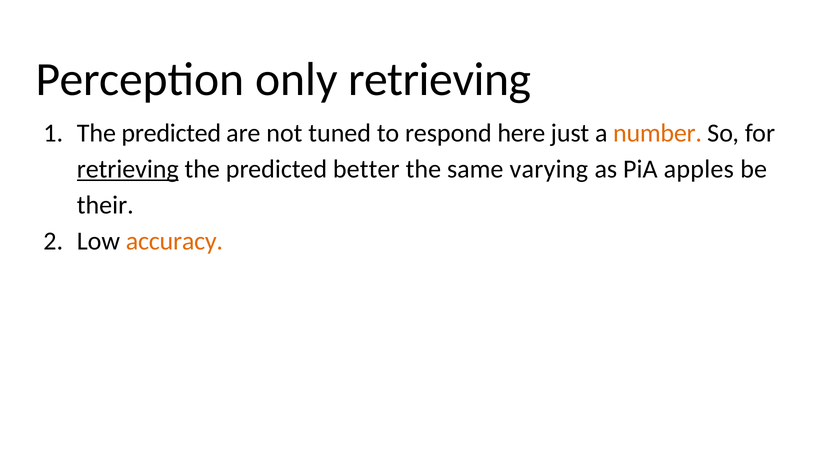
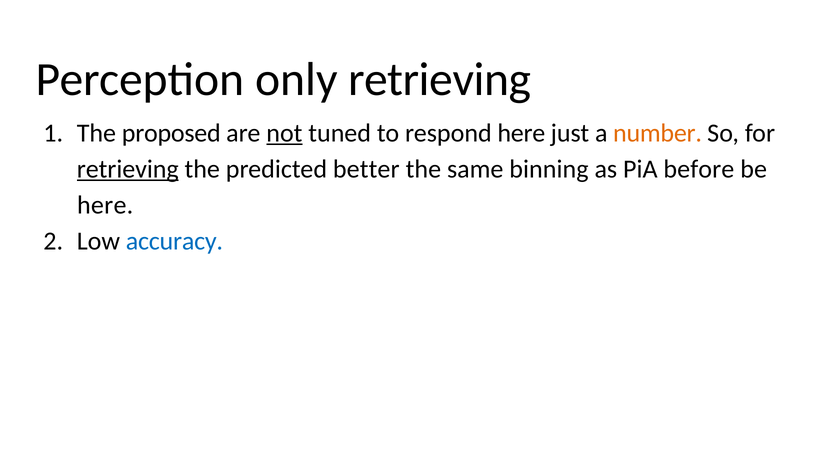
predicted: predicted -> proposed (171, 133)
not underline: none -> present (284, 133)
varying: varying -> binning (549, 169)
apples: apples -> before (699, 169)
their: their -> here (105, 205)
accuracy colour: orange -> blue (174, 241)
